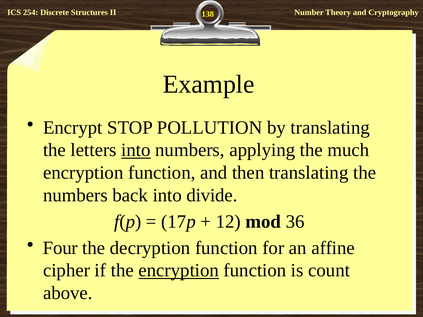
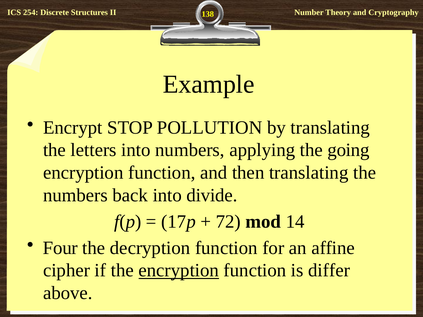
into underline: present -> none (136, 150)
much: much -> going (349, 150)
12: 12 -> 72 (228, 222)
36: 36 -> 14 (295, 222)
count: count -> differ (329, 271)
